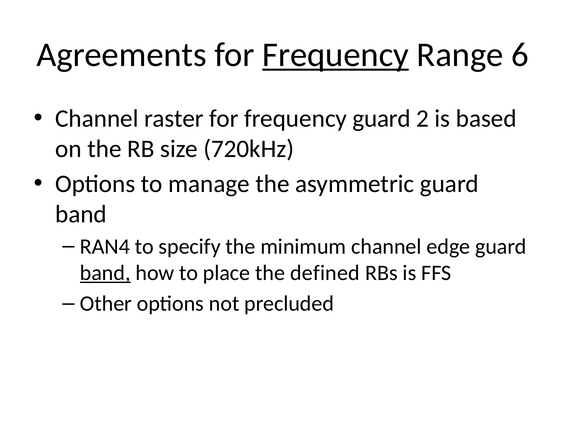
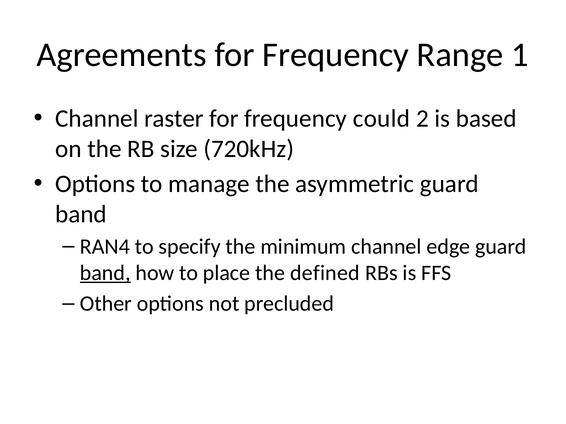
Frequency underline: present -> none (336, 55)
6: 6 -> 1 (520, 55)
frequency guard: guard -> could (381, 119)
